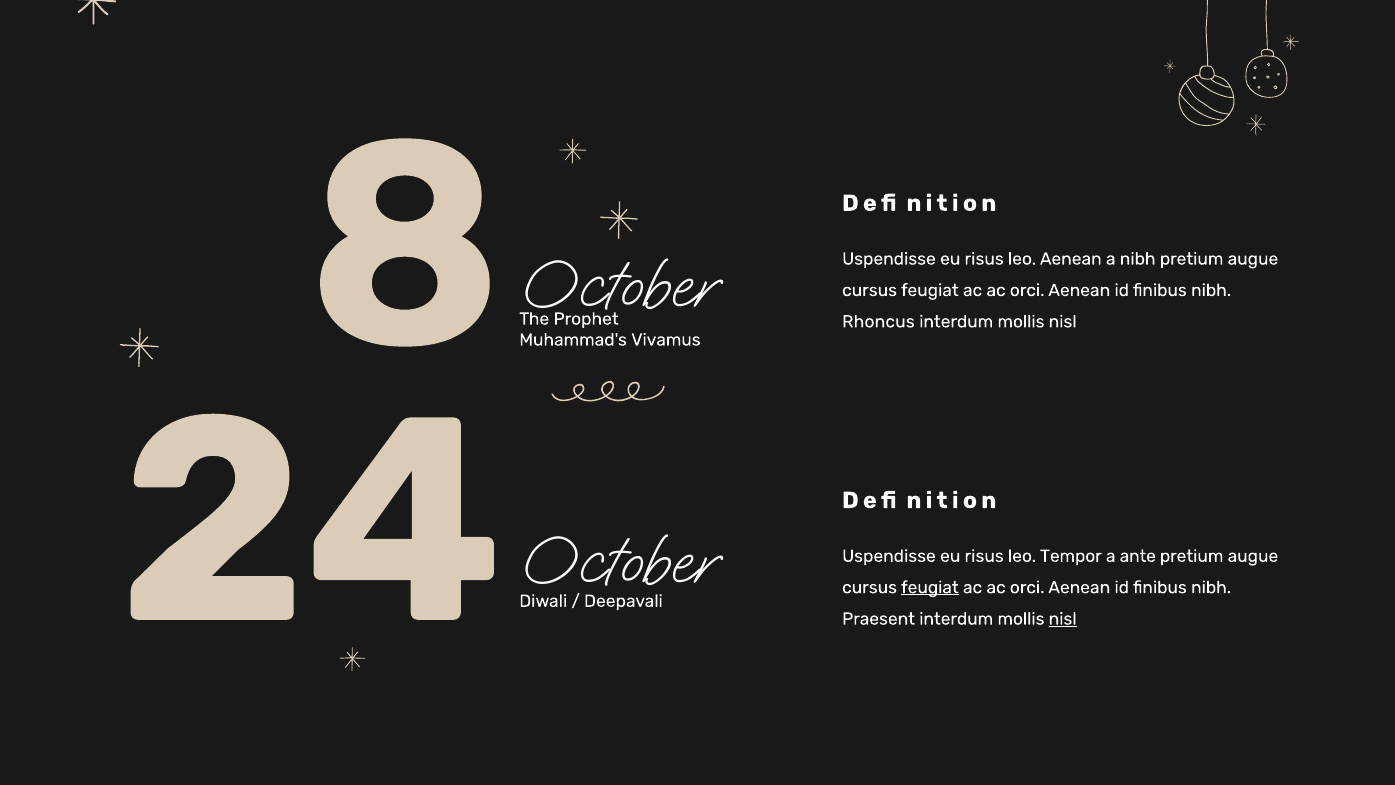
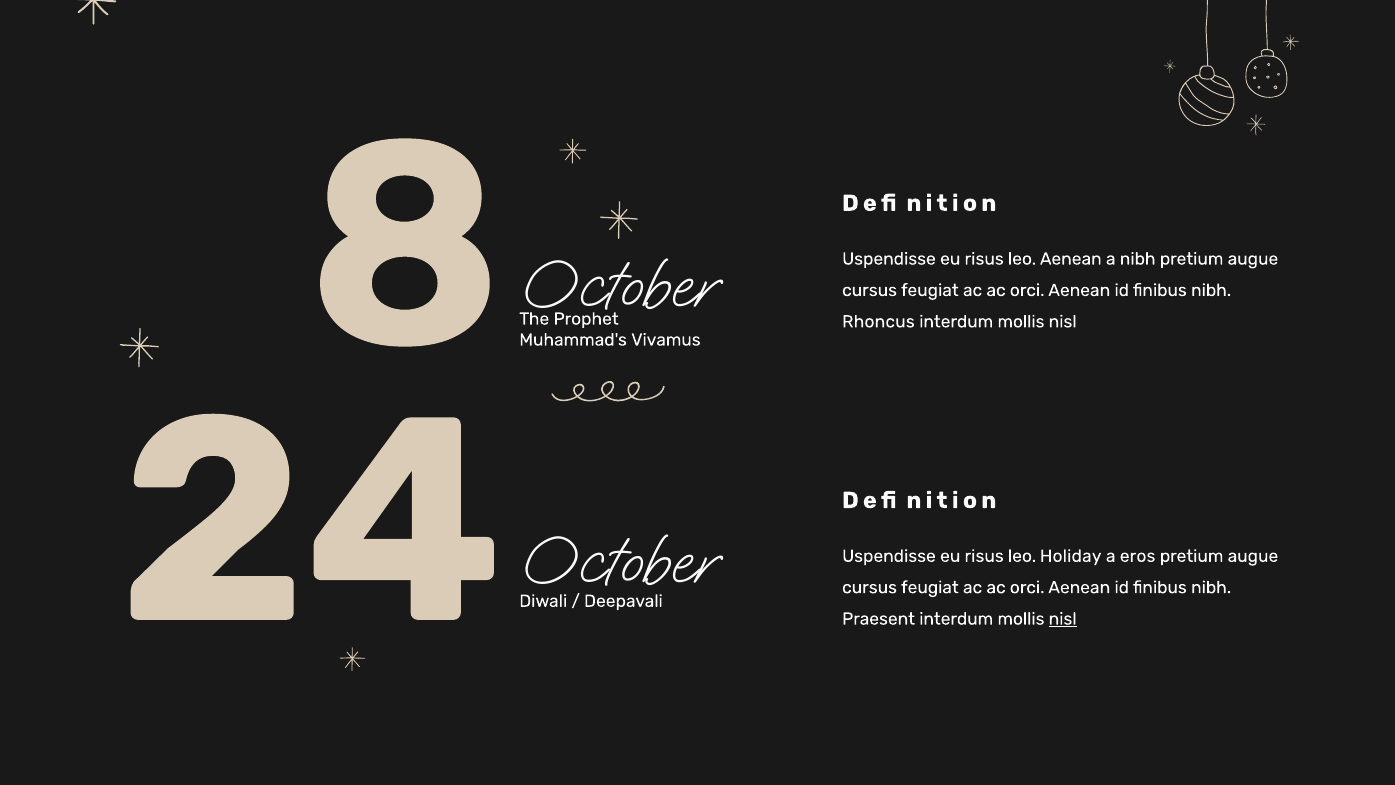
Tempor: Tempor -> Holiday (1071, 556)
ante: ante -> eros (1138, 556)
feugiat underline: present -> none (930, 587)
